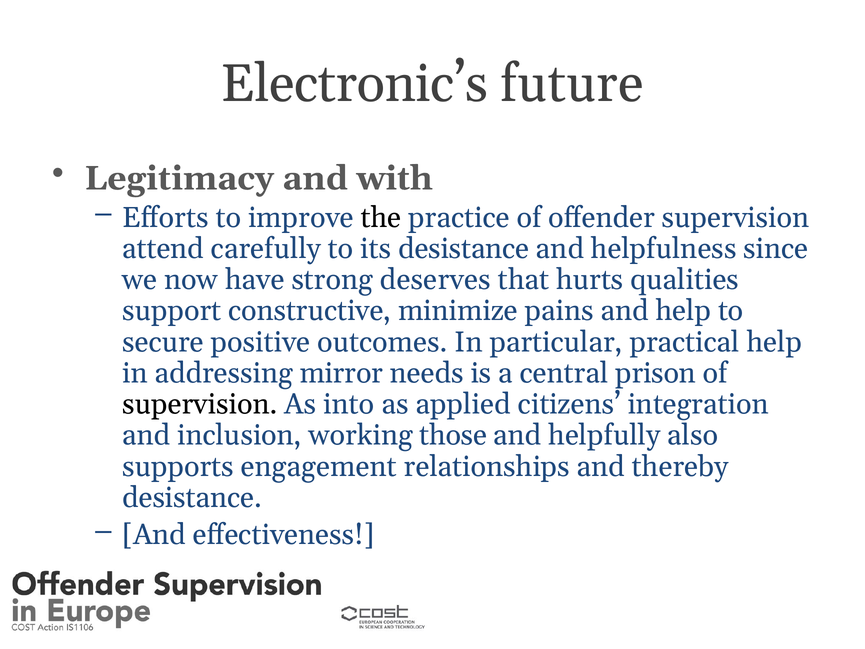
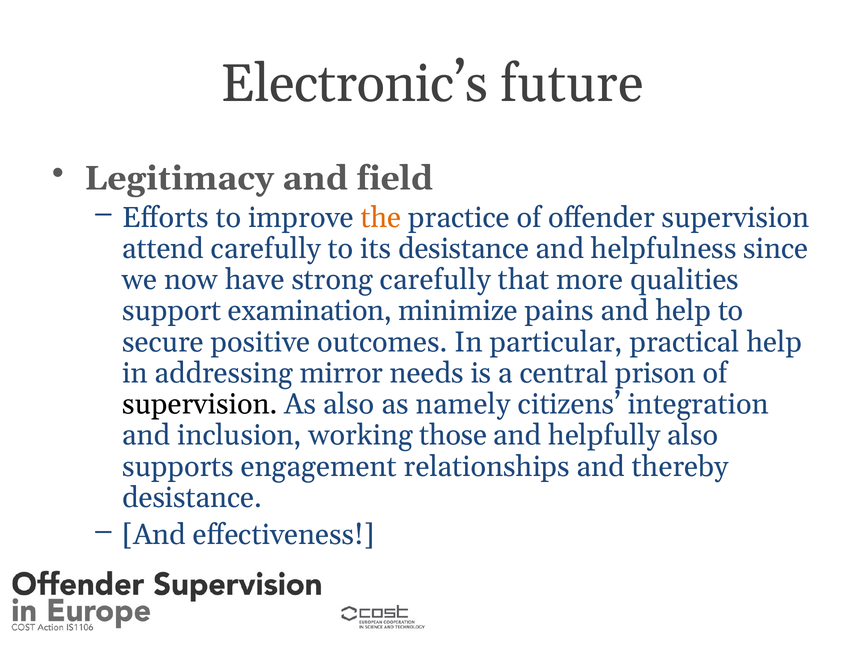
with: with -> field (395, 178)
the colour: black -> orange (381, 217)
strong deserves: deserves -> carefully (435, 280)
hurts: hurts -> more (590, 280)
constructive: constructive -> examination (310, 311)
As into: into -> also (349, 404)
applied: applied -> namely (463, 404)
